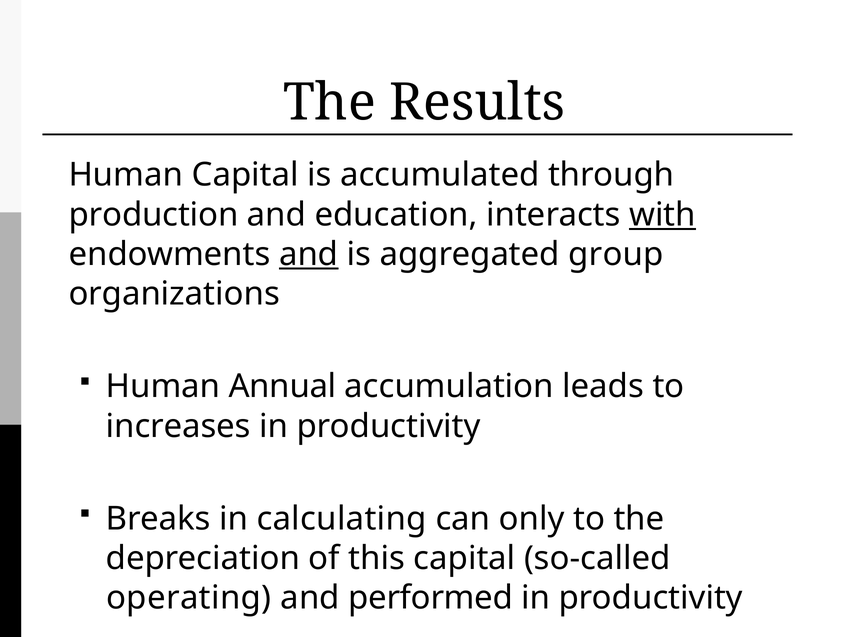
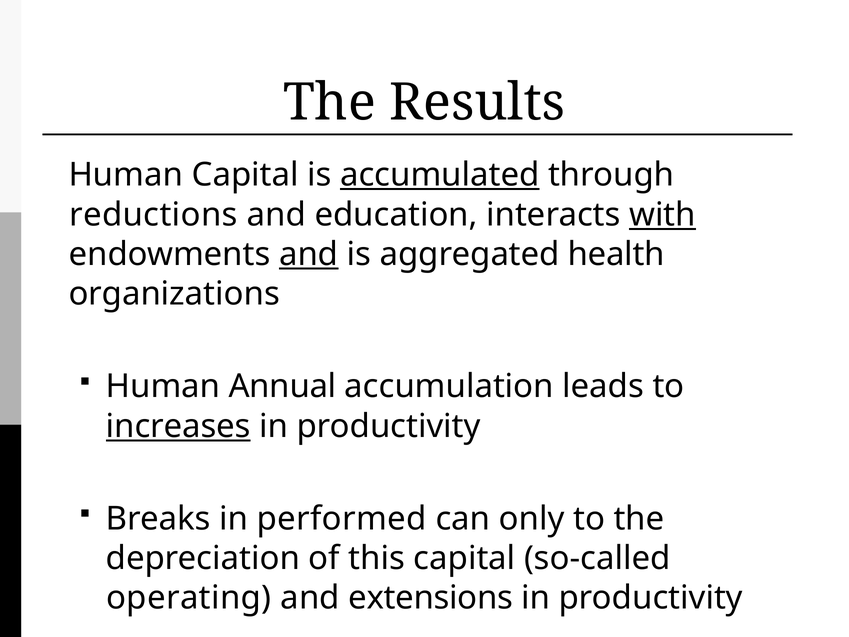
accumulated underline: none -> present (440, 175)
production: production -> reductions (153, 215)
group: group -> health (616, 254)
increases underline: none -> present (178, 426)
calculating: calculating -> performed (342, 519)
performed: performed -> extensions (431, 598)
